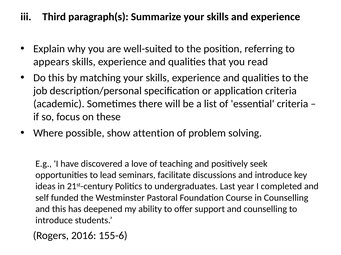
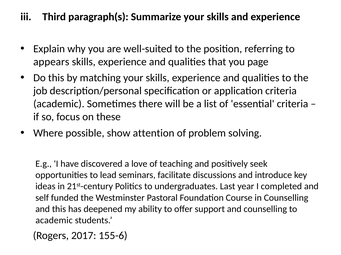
read: read -> page (258, 62)
introduce: introduce -> academic (54, 221)
2016: 2016 -> 2017 (84, 236)
